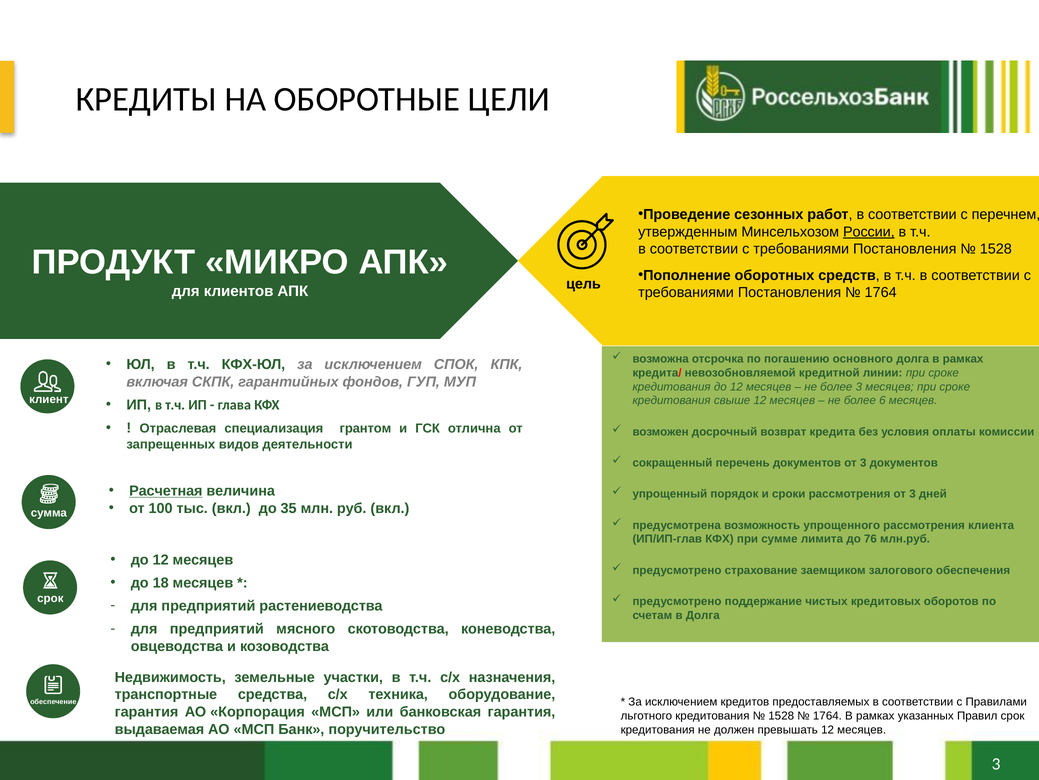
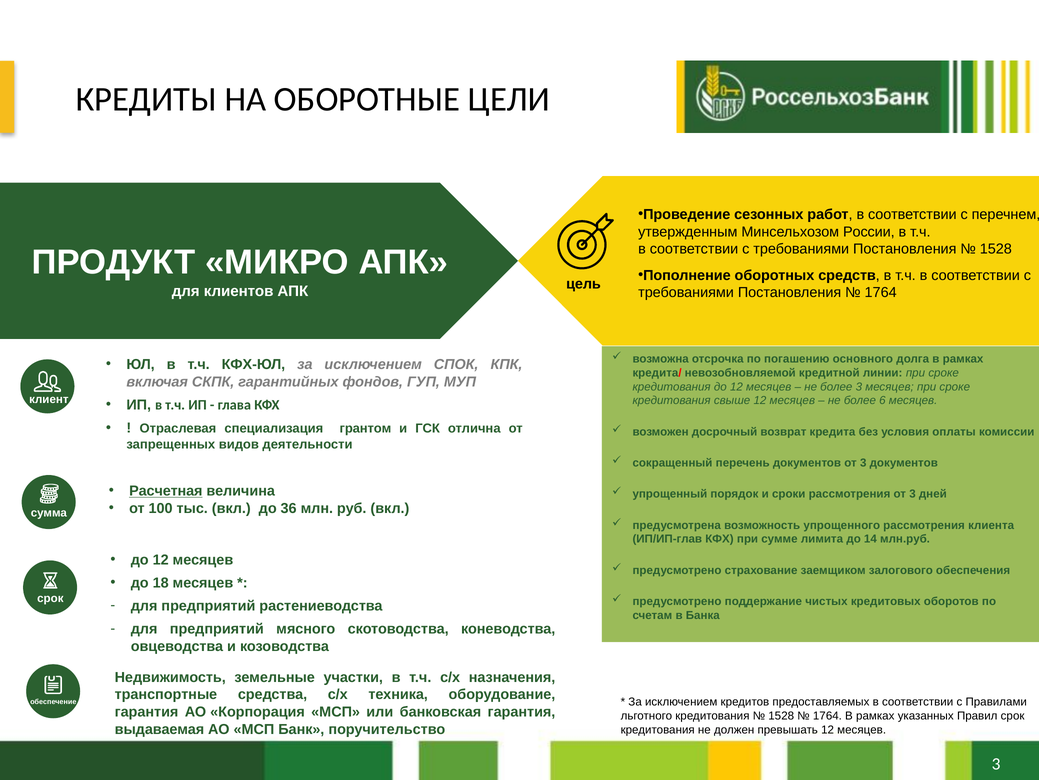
России underline: present -> none (869, 232)
35: 35 -> 36 (289, 508)
76: 76 -> 14 (870, 539)
в Долга: Долга -> Банка (703, 615)
